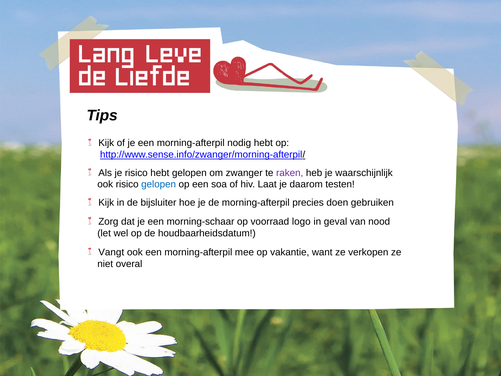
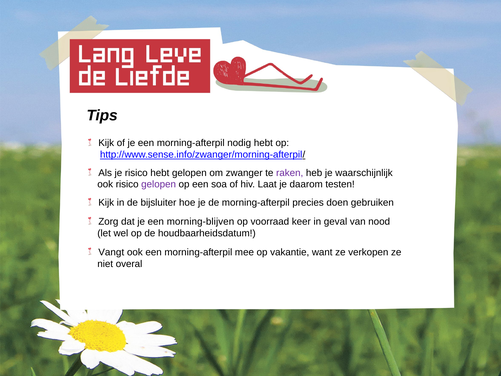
gelopen colour: blue -> purple (159, 184)
morning-schaar: morning-schaar -> morning-blijven (200, 221)
logo: logo -> keer (301, 221)
